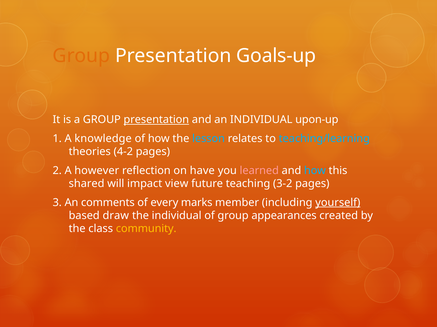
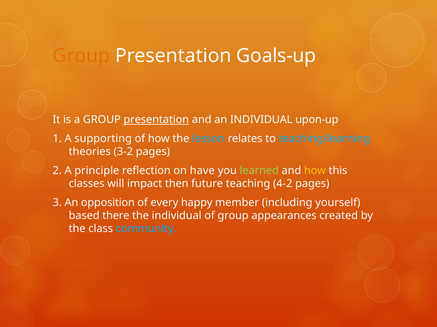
knowledge: knowledge -> supporting (103, 139)
4-2: 4-2 -> 3-2 (123, 152)
however: however -> principle (97, 171)
learned colour: pink -> light green (259, 171)
how colour: light blue -> yellow (315, 171)
shared: shared -> classes (87, 184)
view: view -> then (177, 184)
3-2: 3-2 -> 4-2 (283, 184)
comments: comments -> opposition (108, 203)
marks: marks -> happy (197, 203)
yourself underline: present -> none (338, 203)
draw: draw -> there (116, 216)
community colour: yellow -> light blue (146, 229)
